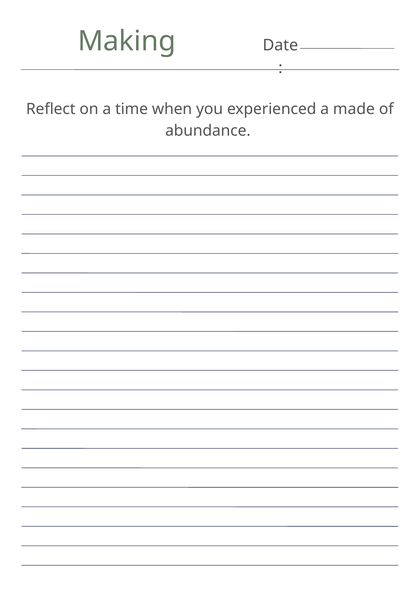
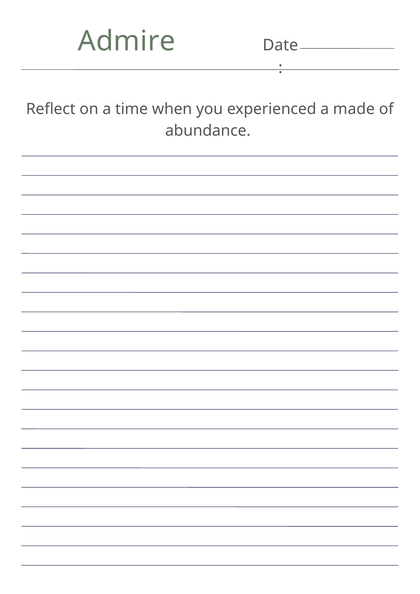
Making: Making -> Admire (127, 41)
